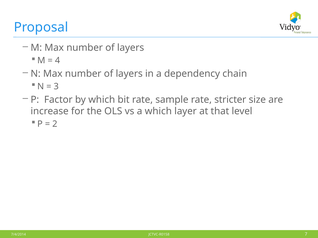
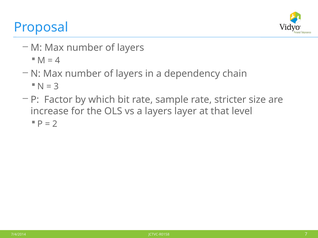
a which: which -> layers (158, 111)
